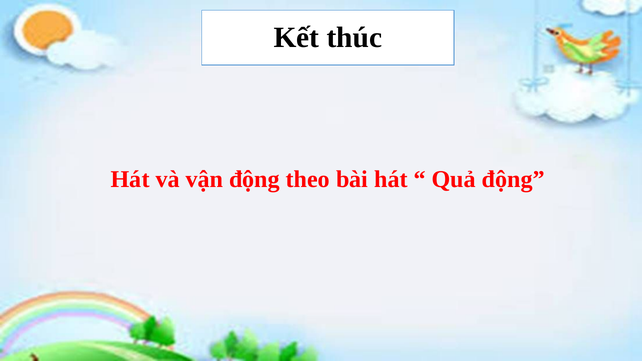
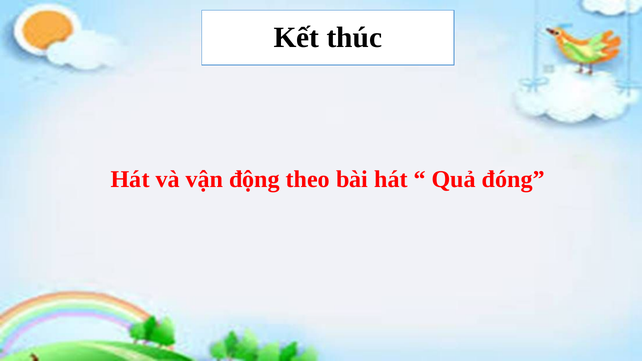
Quả động: động -> đóng (513, 179)
